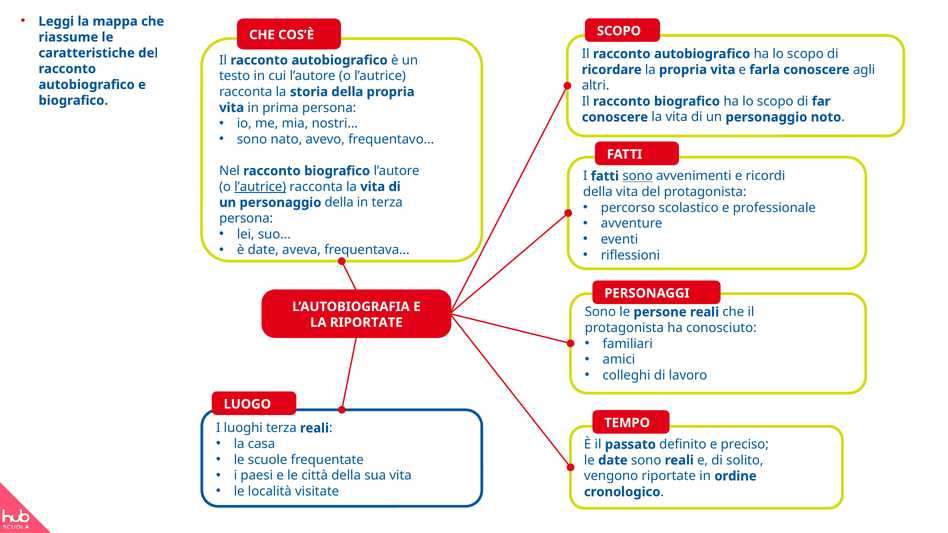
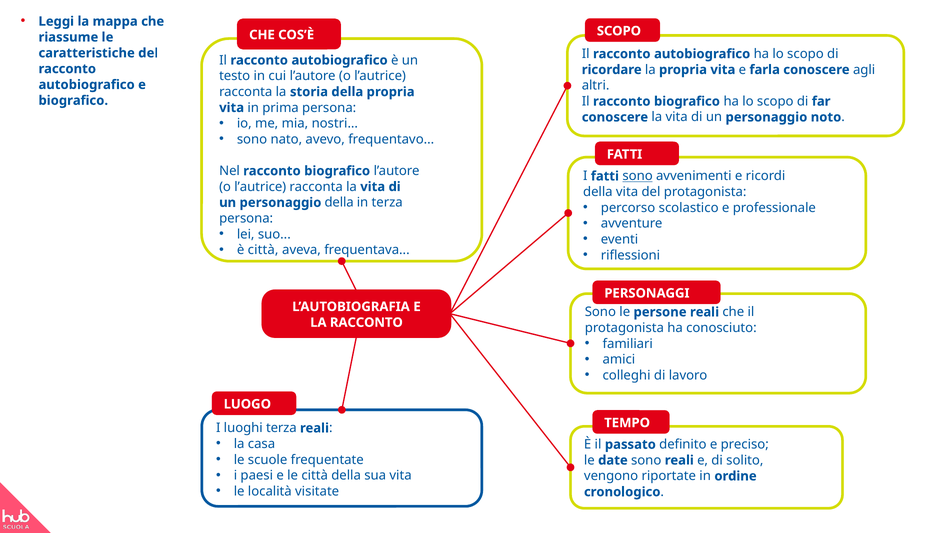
l’autrice underline: present -> none (260, 187)
è date: date -> città (263, 250)
LA RIPORTATE: RIPORTATE -> RACCONTO (366, 323)
